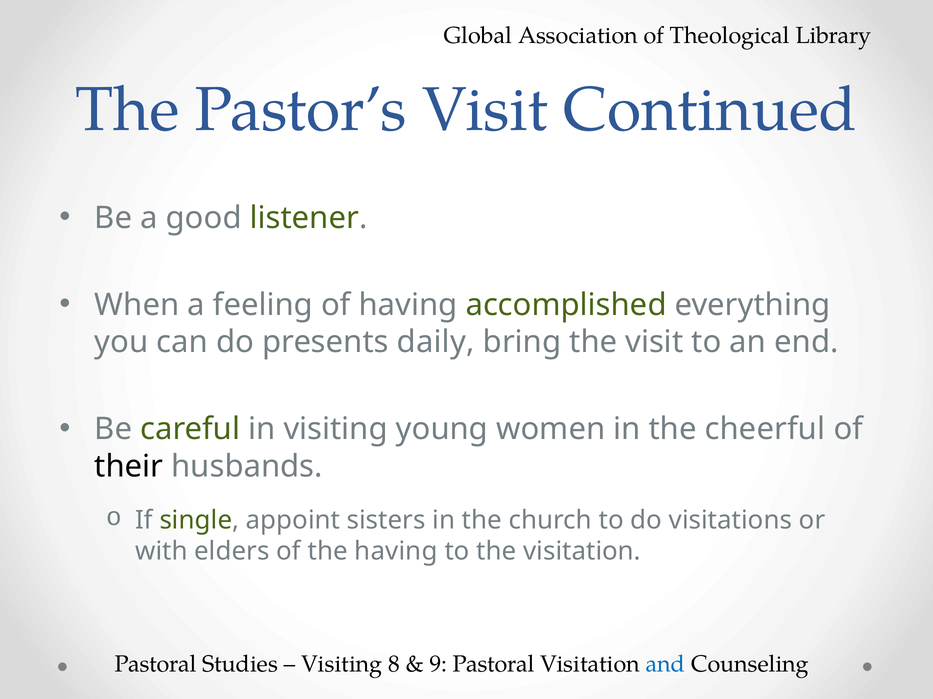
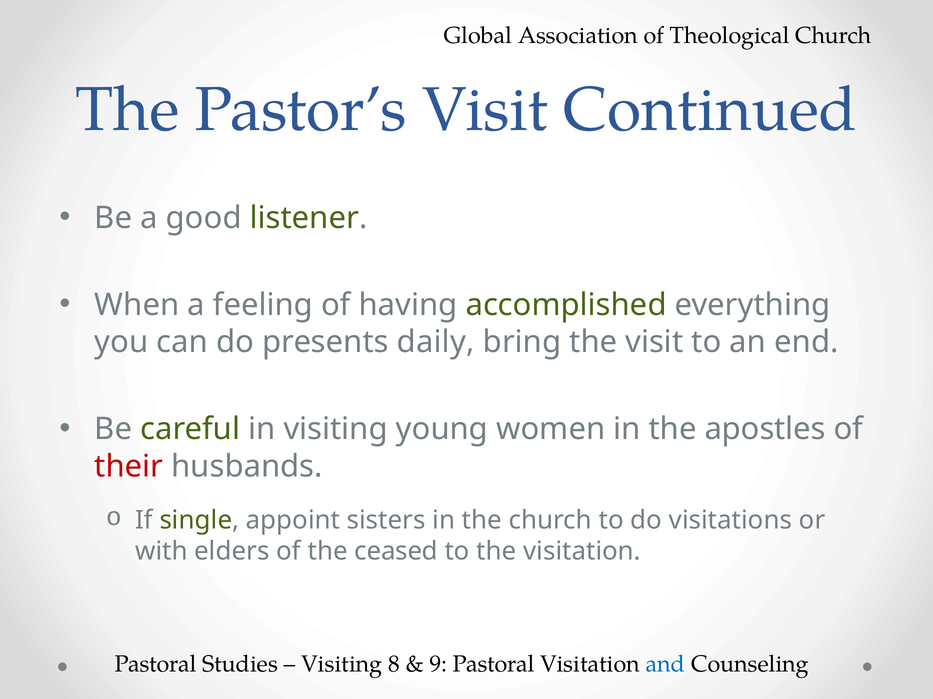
Theological Library: Library -> Church (833, 36)
cheerful: cheerful -> apostles (765, 430)
their colour: black -> red (129, 467)
the having: having -> ceased (396, 552)
